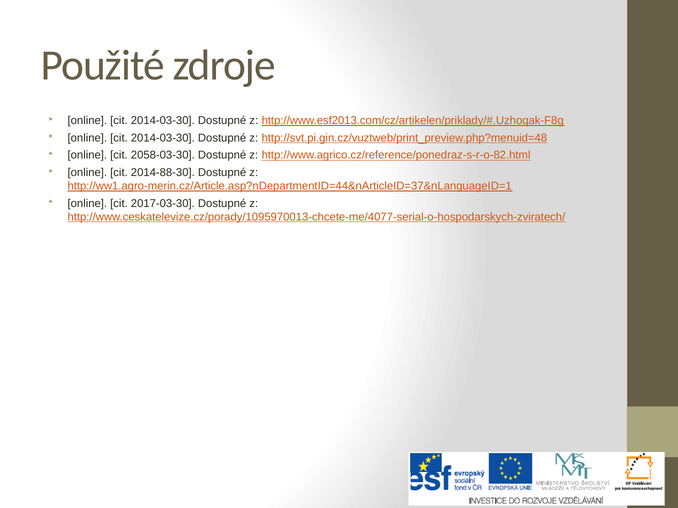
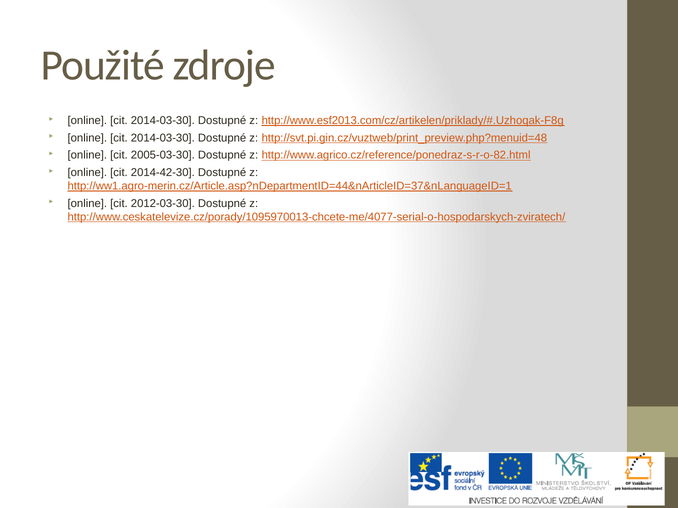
2058-03-30: 2058-03-30 -> 2005-03-30 (163, 155)
2014-88-30: 2014-88-30 -> 2014-42-30 (163, 173)
2017-03-30: 2017-03-30 -> 2012-03-30 (163, 204)
